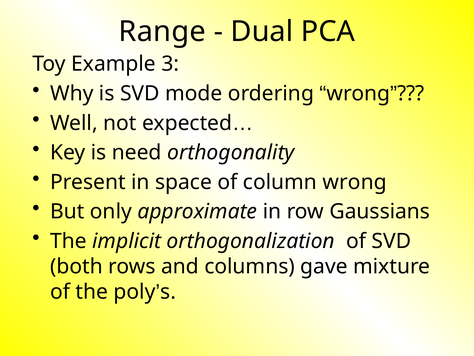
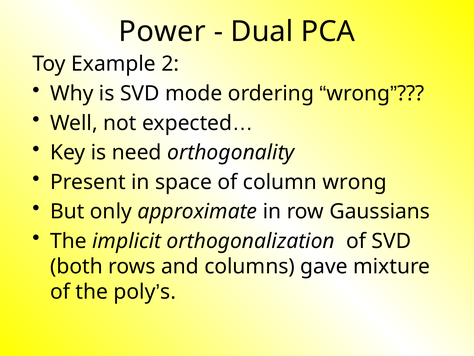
Range: Range -> Power (162, 32)
3: 3 -> 2 (170, 64)
